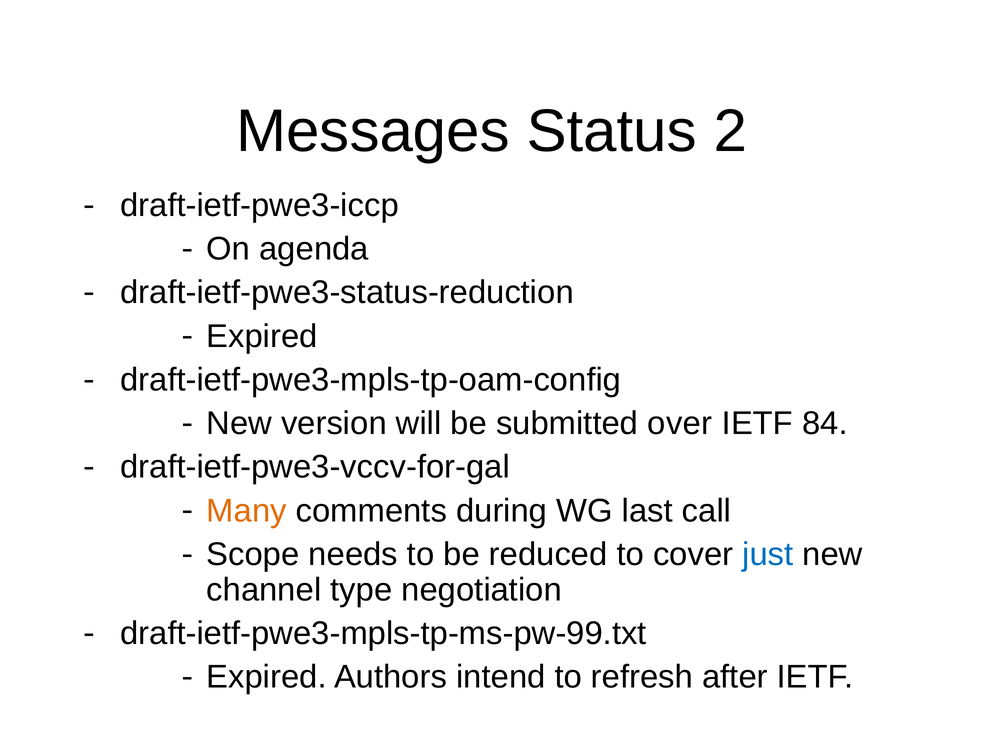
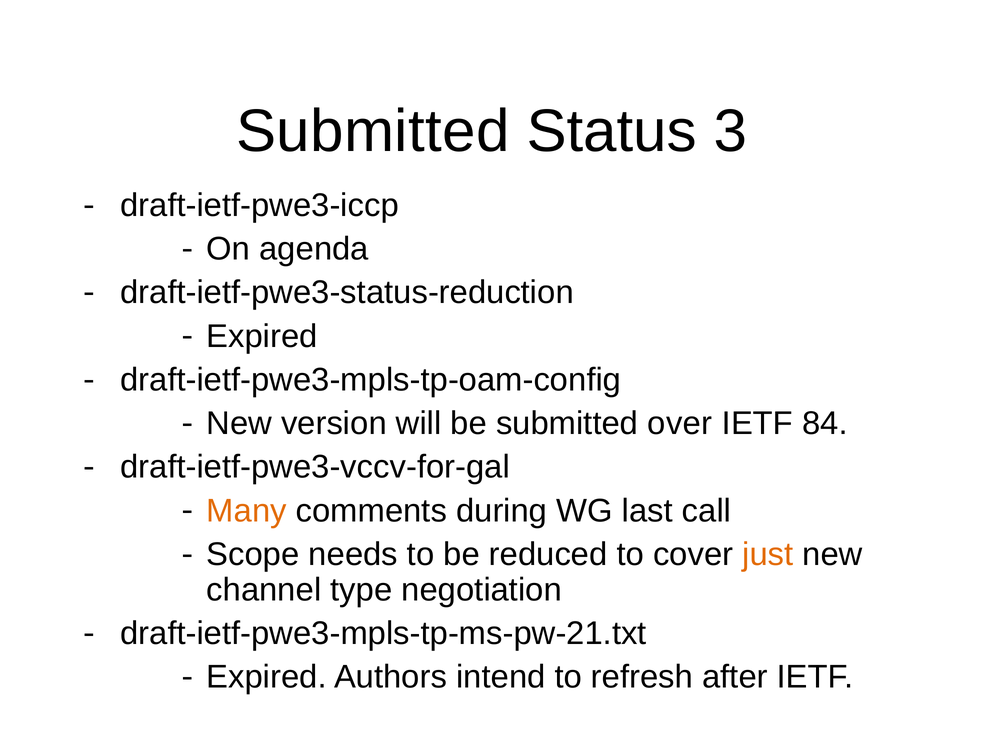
Messages: Messages -> Submitted (373, 131)
2: 2 -> 3 (730, 131)
just colour: blue -> orange (768, 554)
draft-ietf-pwe3-mpls-tp-ms-pw-99.txt: draft-ietf-pwe3-mpls-tp-ms-pw-99.txt -> draft-ietf-pwe3-mpls-tp-ms-pw-21.txt (383, 633)
